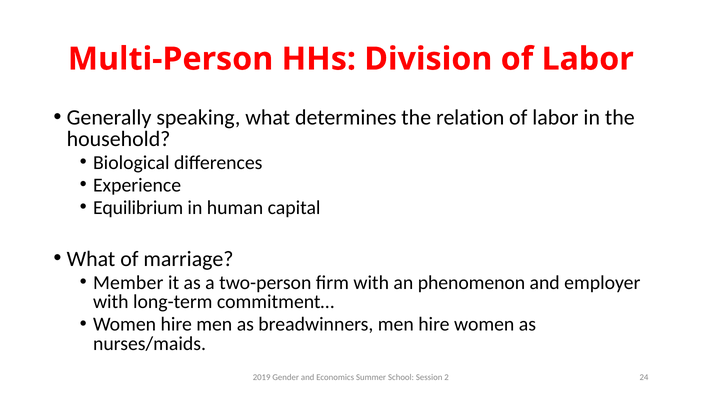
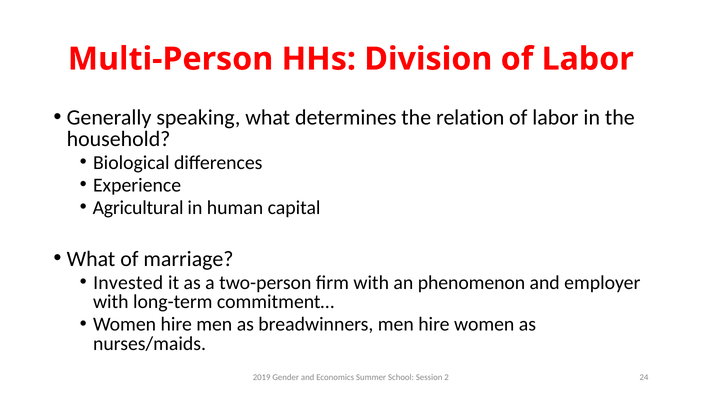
Equilibrium: Equilibrium -> Agricultural (138, 207)
Member: Member -> Invested (128, 282)
